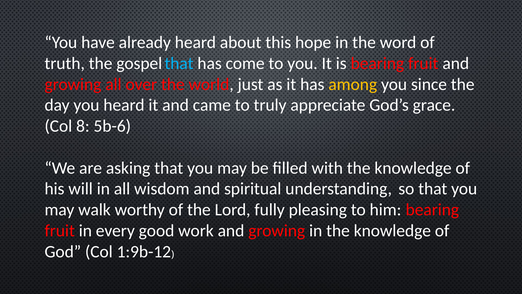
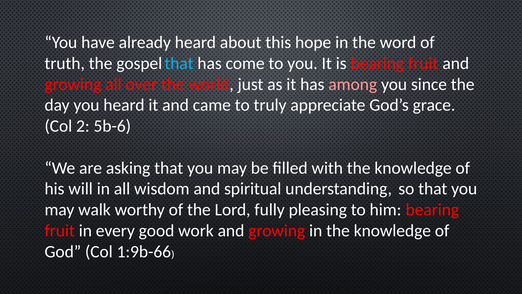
among colour: yellow -> pink (353, 84)
8: 8 -> 2 (83, 126)
1:9b-12: 1:9b-12 -> 1:9b-66 (144, 251)
